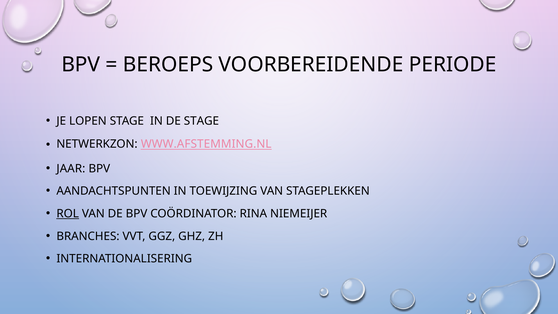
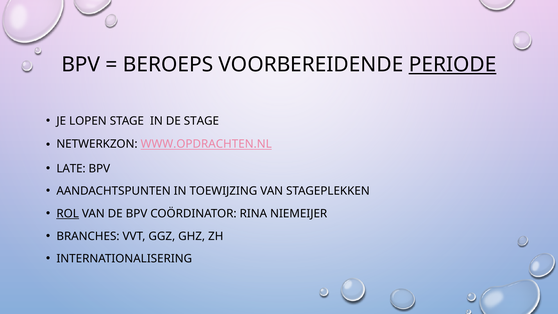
PERIODE underline: none -> present (453, 65)
WWW.AFSTEMMING.NL: WWW.AFSTEMMING.NL -> WWW.OPDRACHTEN.NL (206, 144)
JAAR: JAAR -> LATE (71, 168)
